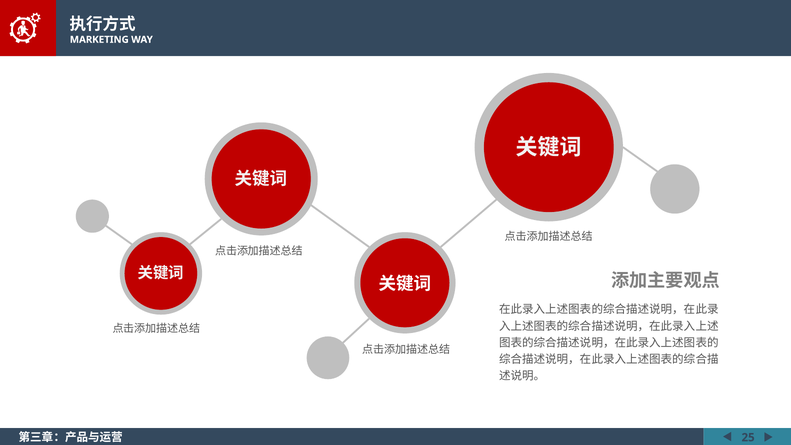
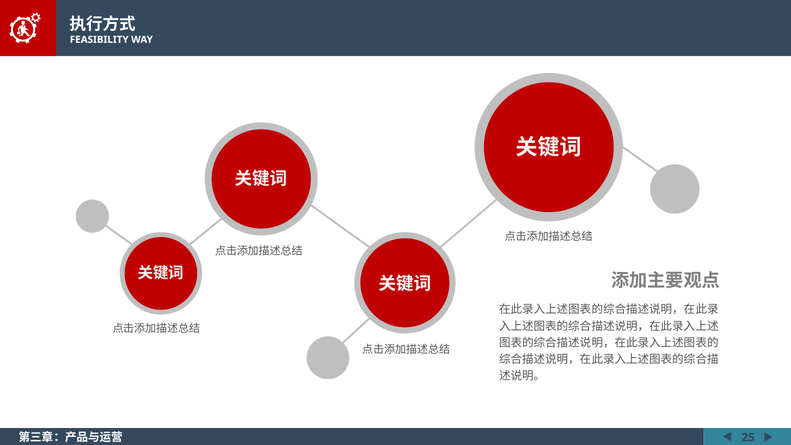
MARKETING: MARKETING -> FEASIBILITY (99, 40)
